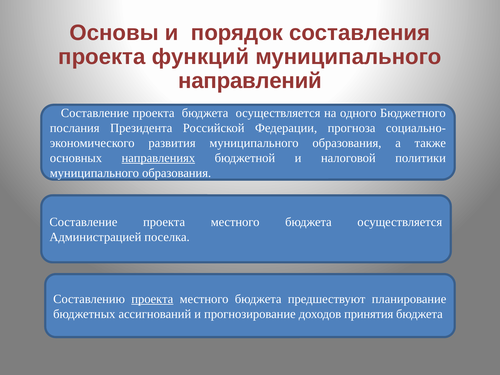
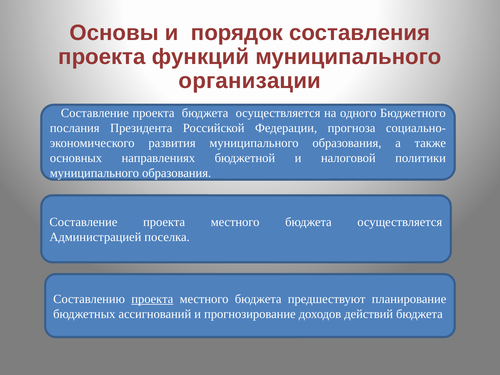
направлений: направлений -> организации (250, 81)
направлениях underline: present -> none (158, 158)
принятия: принятия -> действий (369, 314)
